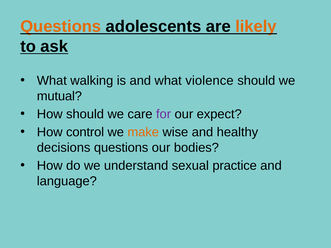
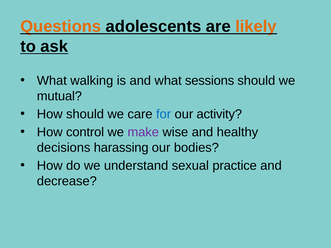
violence: violence -> sessions (210, 81)
for colour: purple -> blue (164, 114)
expect: expect -> activity (219, 114)
make colour: orange -> purple (143, 132)
decisions questions: questions -> harassing (121, 148)
language: language -> decrease (67, 181)
